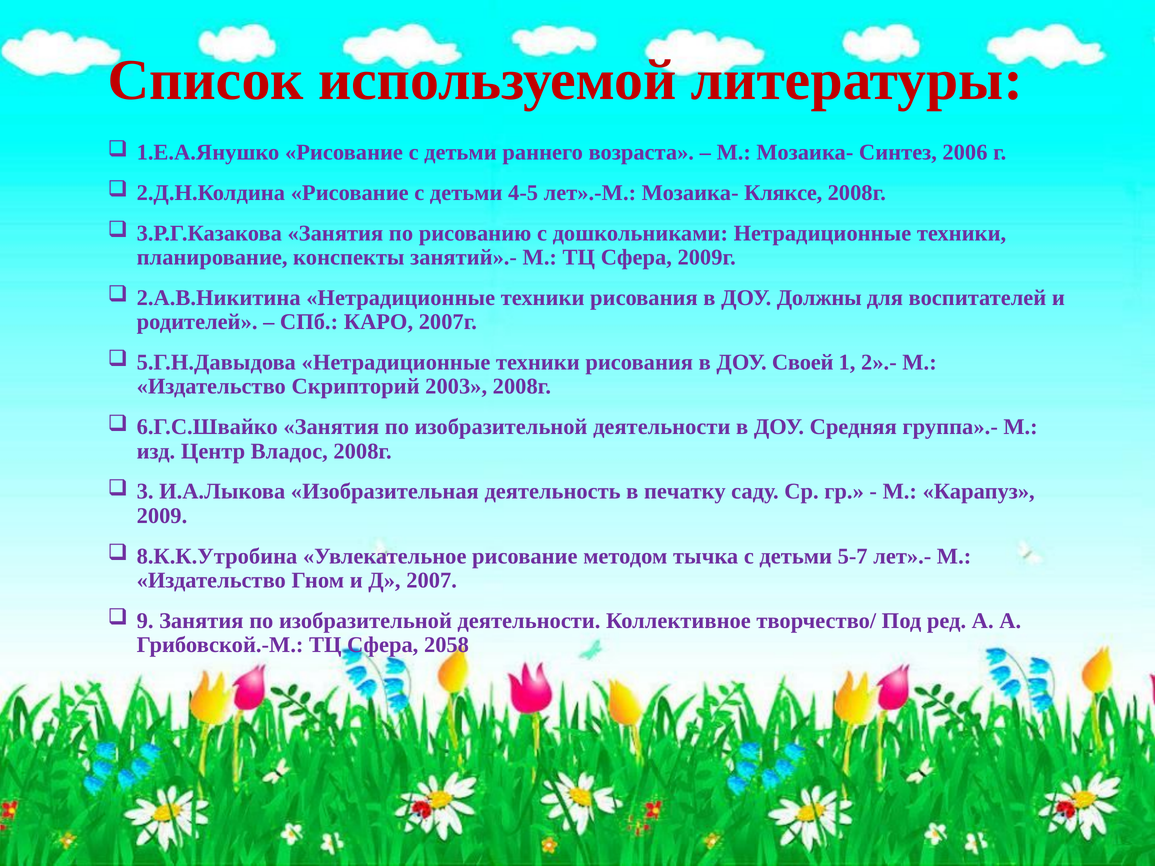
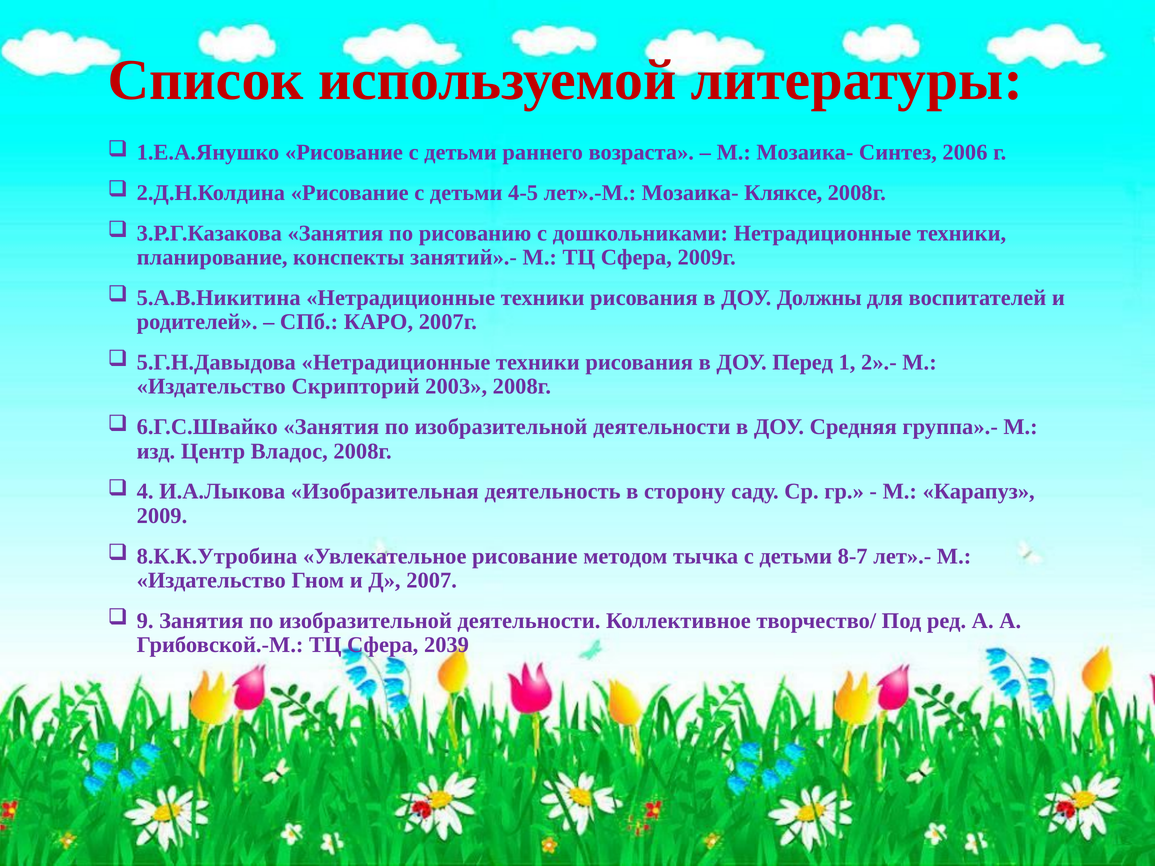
2.А.В.Никитина: 2.А.В.Никитина -> 5.А.В.Никитина (219, 298)
Своей: Своей -> Перед (803, 362)
3: 3 -> 4 (145, 492)
печатку: печатку -> сторону (685, 492)
5-7: 5-7 -> 8-7 (853, 556)
2058: 2058 -> 2039 (446, 645)
